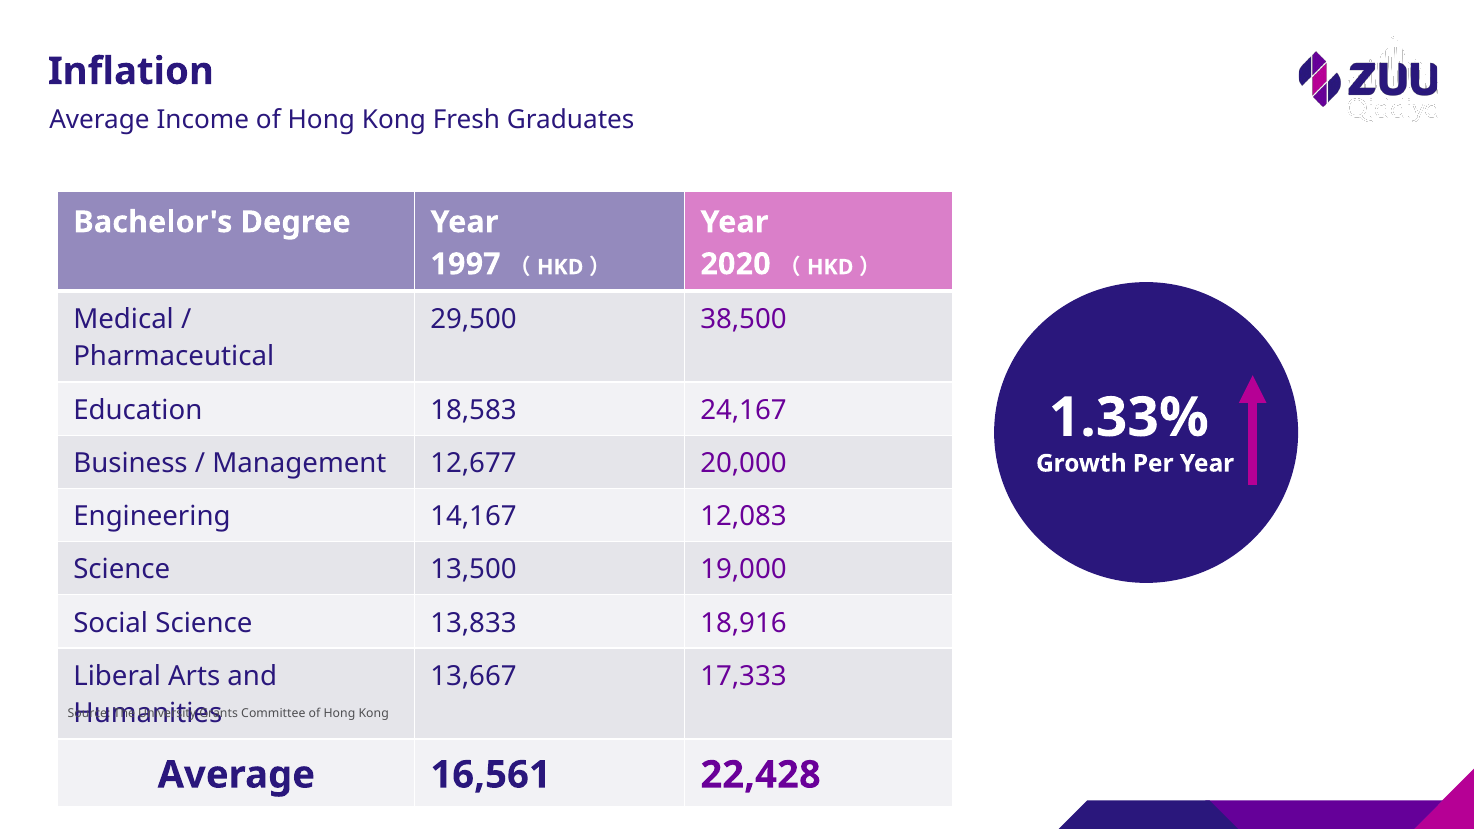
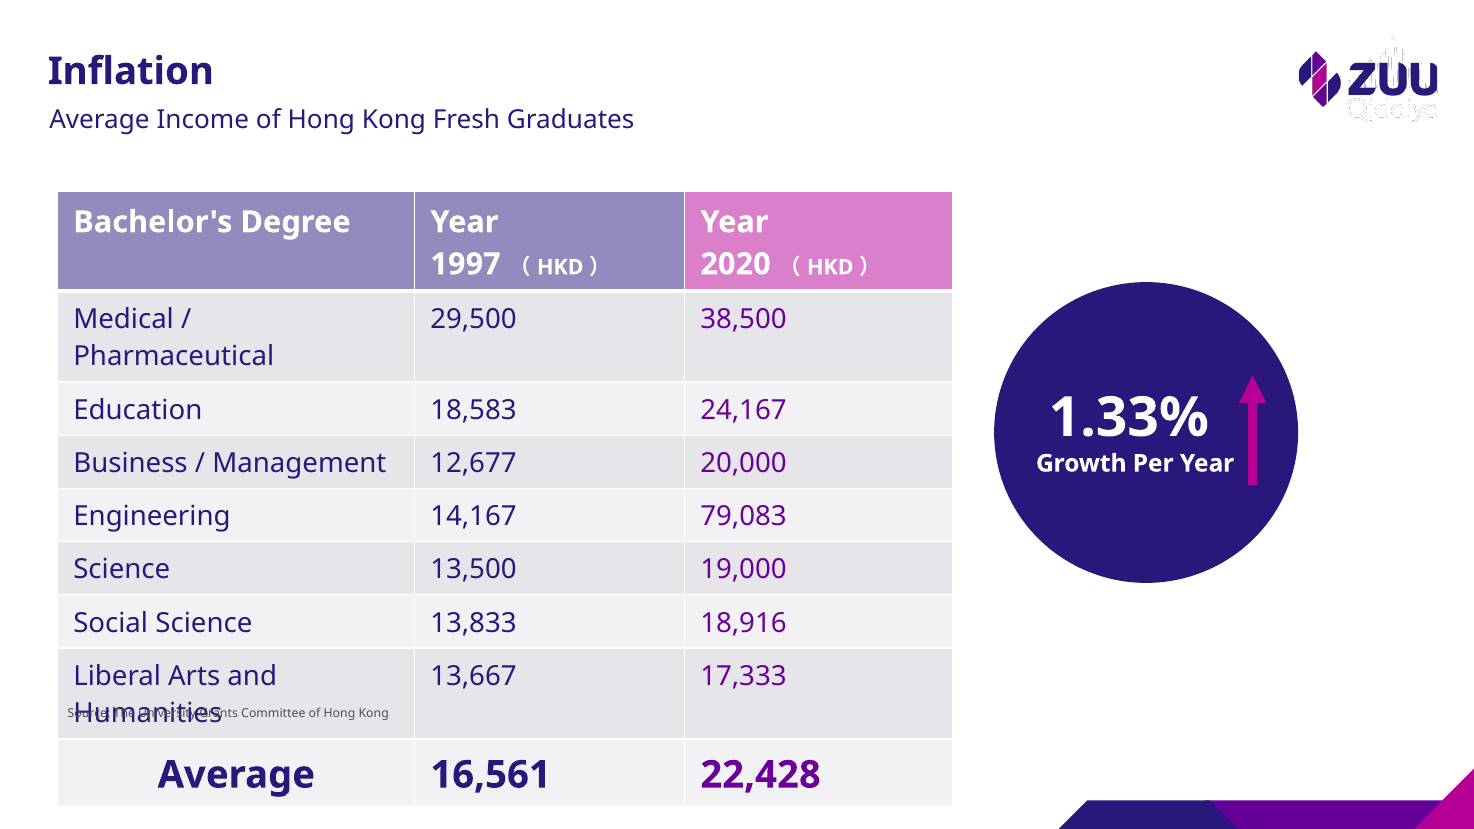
12,083: 12,083 -> 79,083 (744, 517)
